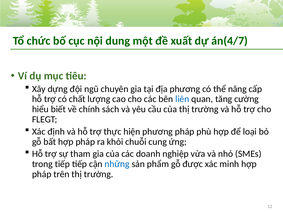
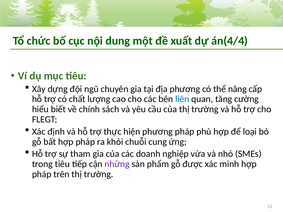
án(4/7: án(4/7 -> án(4/4 (230, 41)
trong tiếp: tiếp -> tiêu (62, 164)
những colour: blue -> purple (117, 164)
